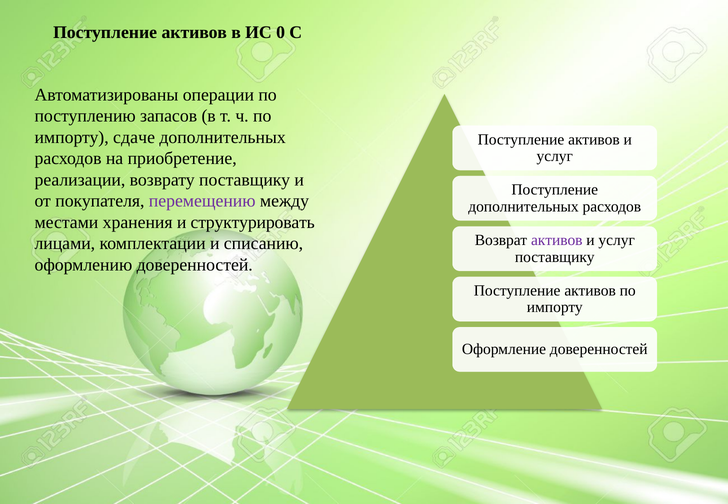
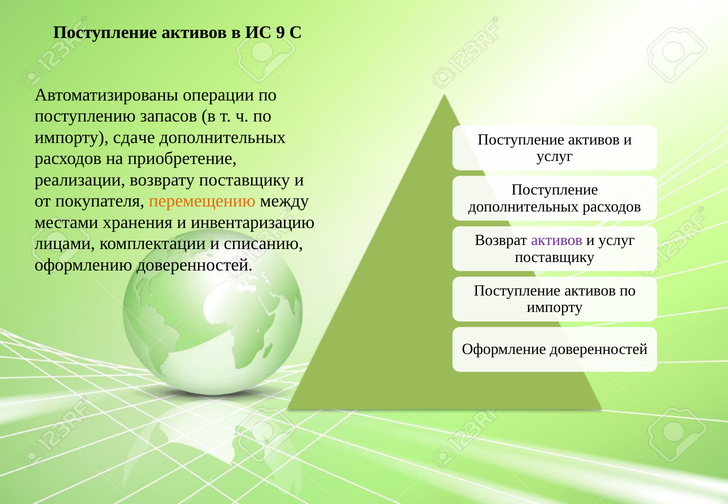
0: 0 -> 9 (281, 32)
перемещению colour: purple -> orange (202, 201)
структурировать: структурировать -> инвентаризацию (253, 222)
